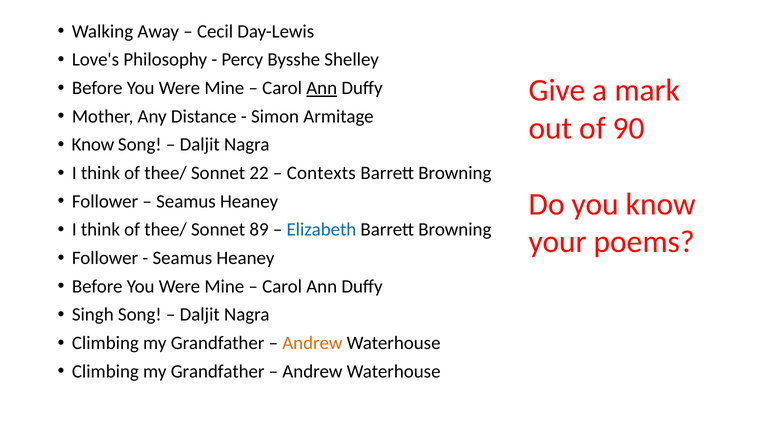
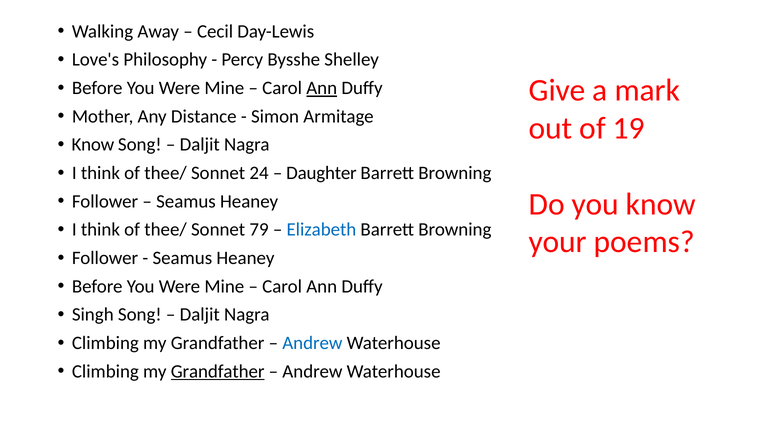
90: 90 -> 19 (629, 128)
22: 22 -> 24 (259, 173)
Contexts: Contexts -> Daughter (321, 173)
89: 89 -> 79 (259, 230)
Andrew colour: orange -> blue (312, 343)
Grandfather underline: none -> present (218, 371)
